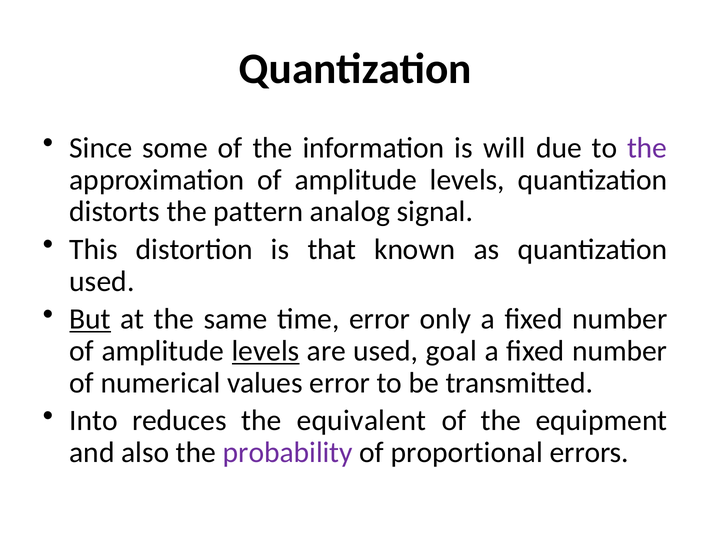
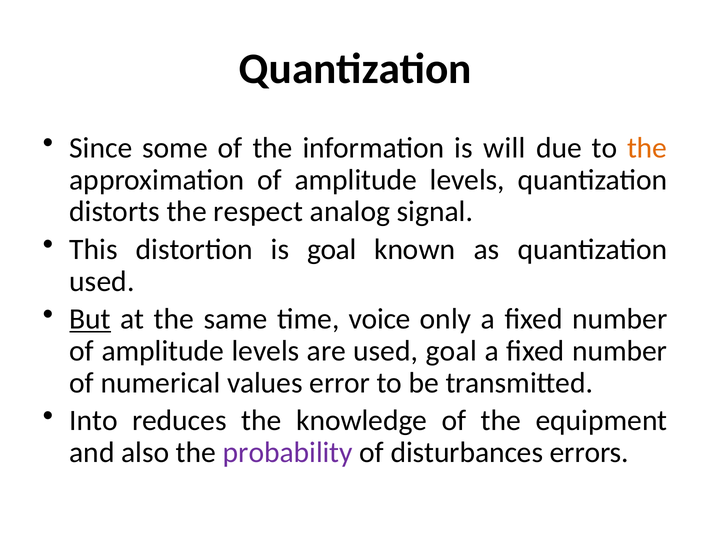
the colour: purple -> orange (647, 148)
pattern: pattern -> respect (258, 212)
is that: that -> goal (332, 249)
time error: error -> voice (380, 319)
levels underline: present -> none (266, 351)
equivalent: equivalent -> knowledge (362, 421)
proportional: proportional -> disturbances (467, 453)
